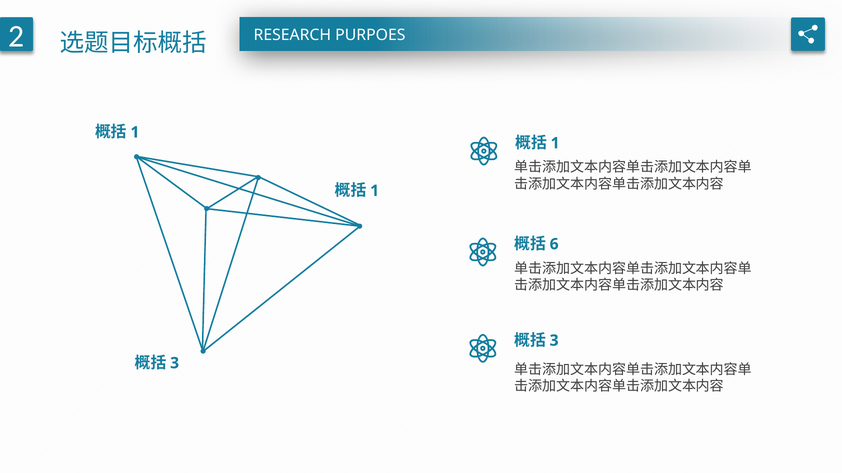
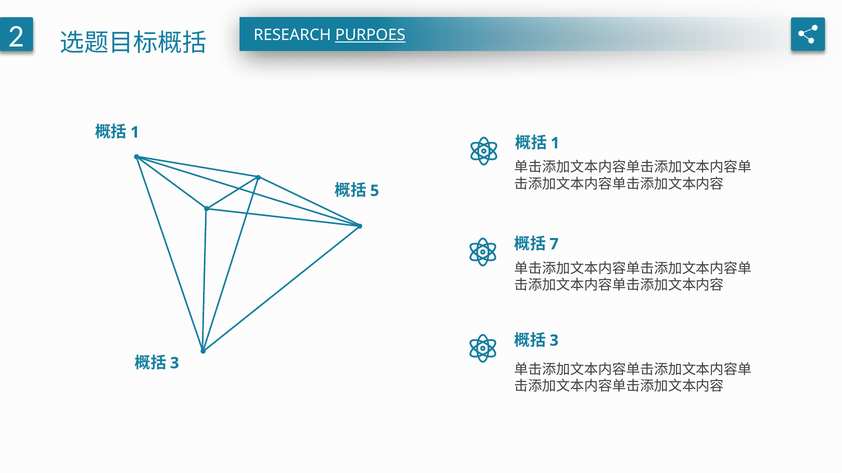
PURPOES underline: none -> present (370, 35)
1: 1 -> 5 (375, 191)
6: 6 -> 7 (554, 244)
